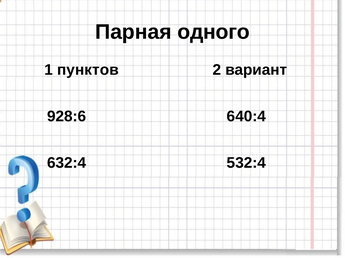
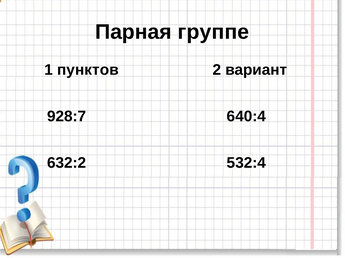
одного: одного -> группе (213, 32)
928:6: 928:6 -> 928:7 (67, 117)
632:4: 632:4 -> 632:2 (67, 163)
